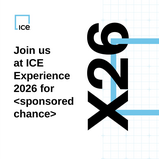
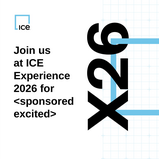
chance>: chance> -> excited> (35, 114)
